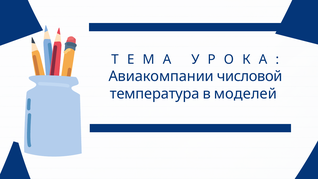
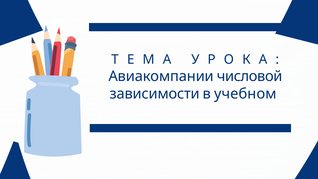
температура: температура -> зависимости (155, 94)
моделей: моделей -> учебном (245, 94)
